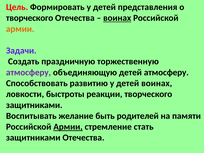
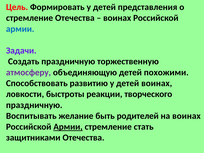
творческого: творческого -> стремление (30, 18)
воинах underline: present -> none (117, 18)
армии colour: orange -> blue (20, 29)
детей атмосферу: атмосферу -> похожими (166, 72)
защитниками: защитниками -> праздничную (34, 105)
на памяти: памяти -> воинах (186, 116)
